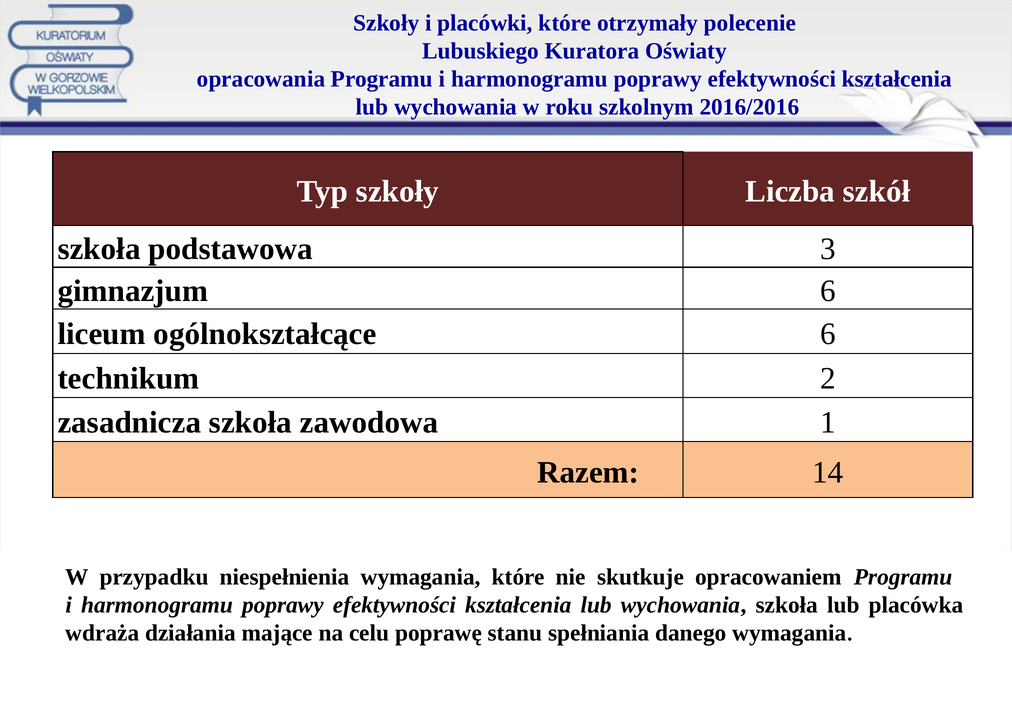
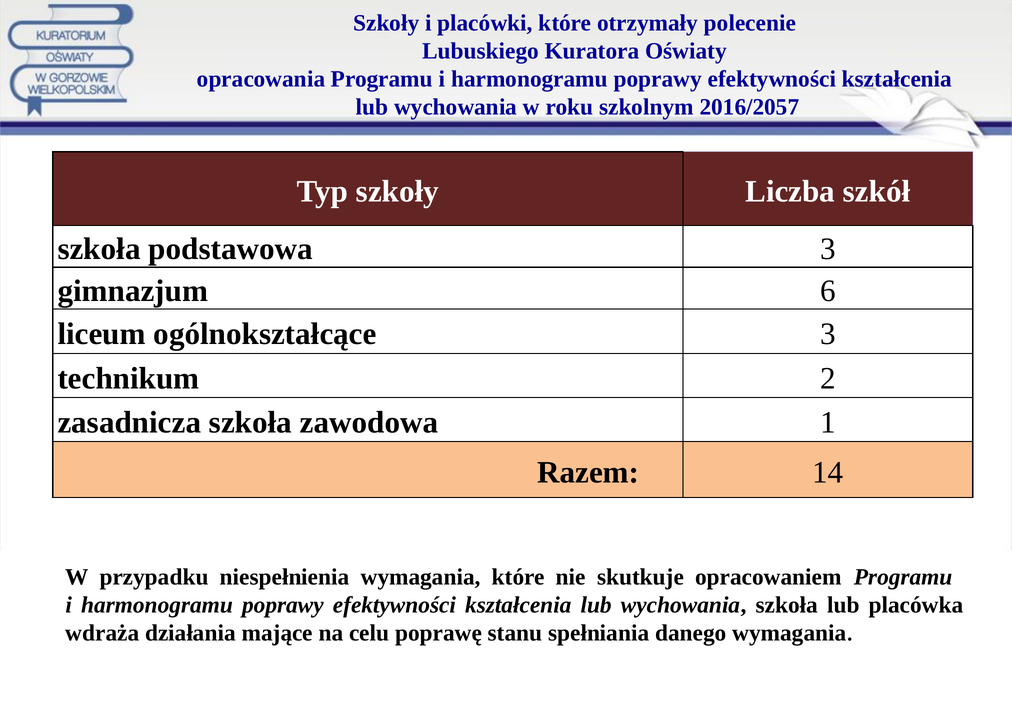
2016/2016: 2016/2016 -> 2016/2057 (749, 107)
ogólnokształcące 6: 6 -> 3 (828, 334)
